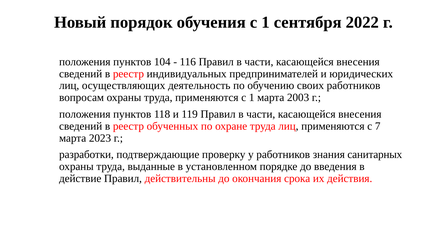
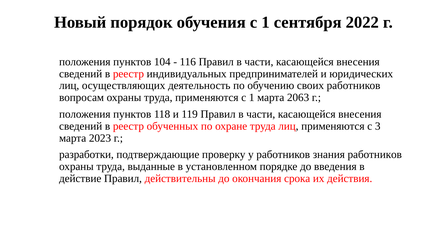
2003: 2003 -> 2063 (298, 97)
7: 7 -> 3 (378, 126)
знания санитарных: санитарных -> работников (375, 154)
